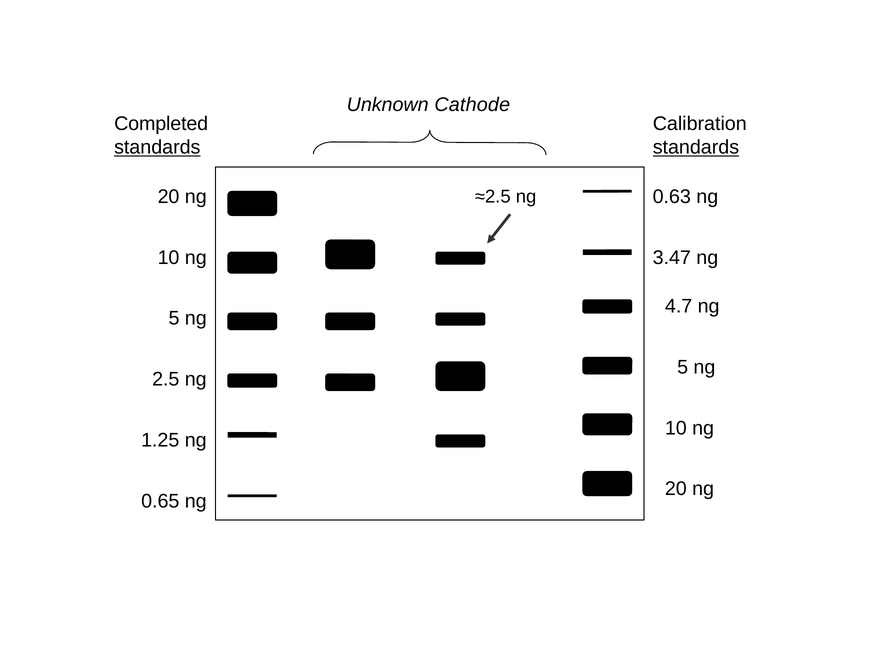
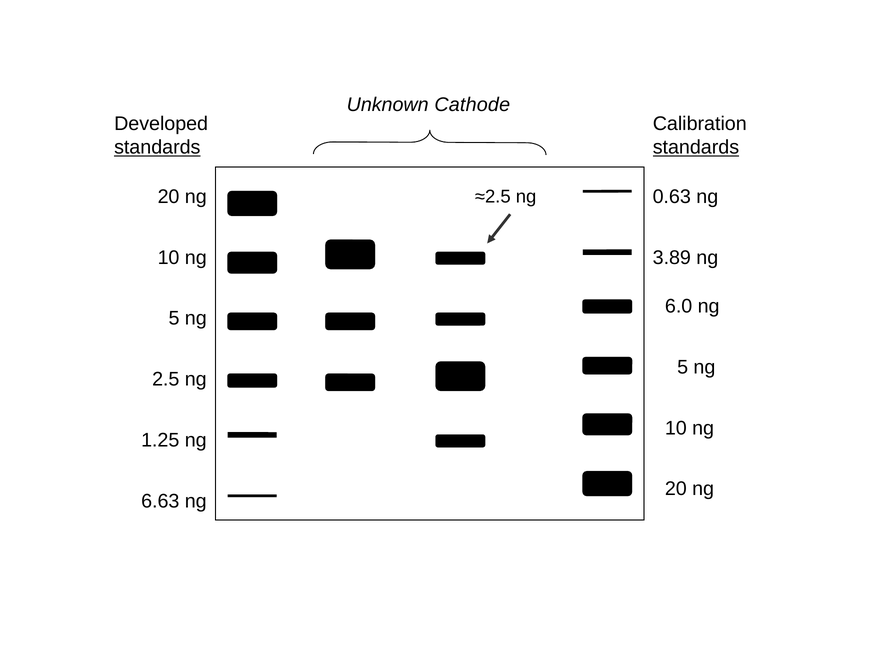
Completed: Completed -> Developed (161, 124)
3.47: 3.47 -> 3.89 (672, 258)
4.7: 4.7 -> 6.0 (679, 306)
0.65: 0.65 -> 6.63 (160, 501)
